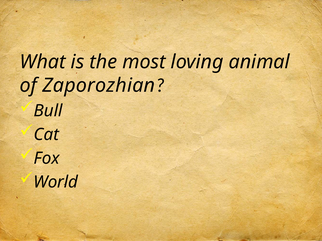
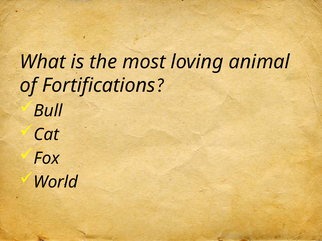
Zaporozhian: Zaporozhian -> Fortifications (99, 86)
